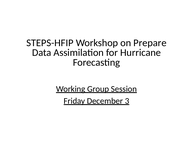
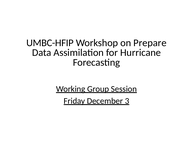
STEPS-HFIP: STEPS-HFIP -> UMBC-HFIP (50, 43)
